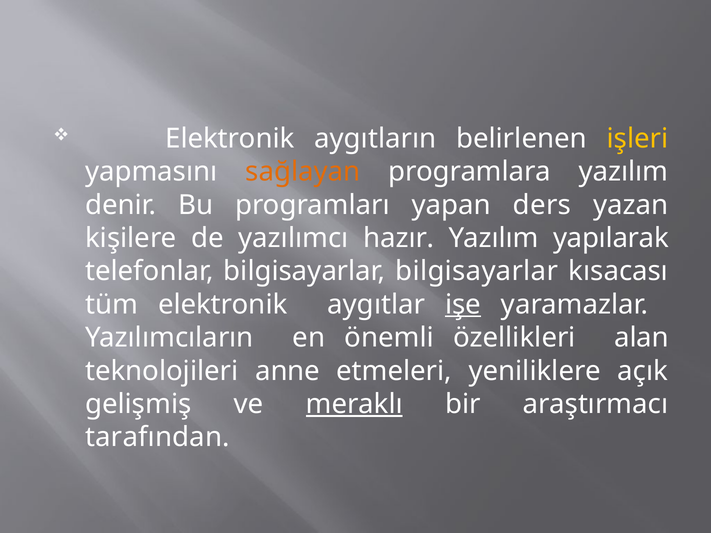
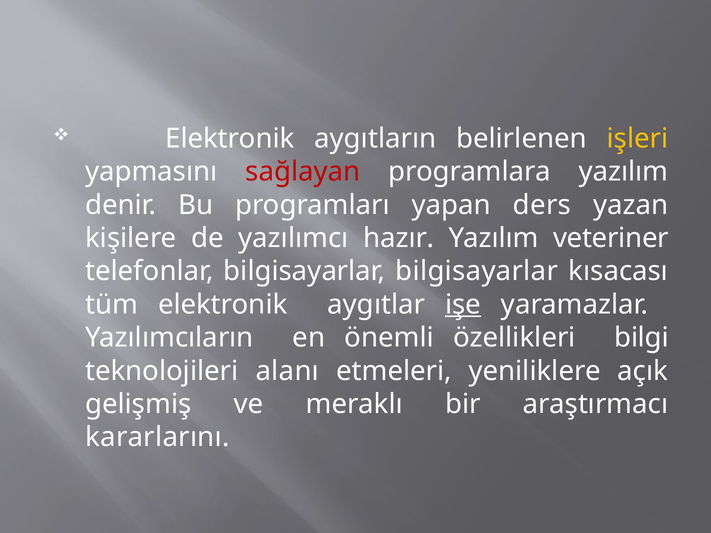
sağlayan colour: orange -> red (303, 172)
yapılarak: yapılarak -> veteriner (611, 238)
alan: alan -> bilgi (642, 338)
anne: anne -> alanı (287, 371)
meraklı underline: present -> none (354, 404)
tarafından: tarafından -> kararlarını (157, 437)
